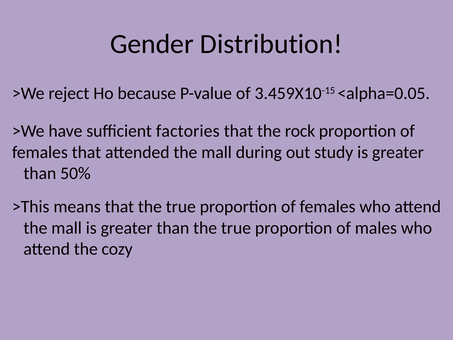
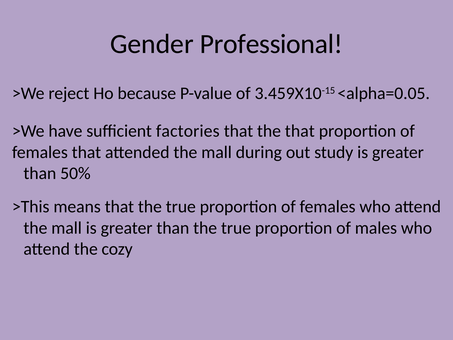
Distribution: Distribution -> Professional (271, 44)
the rock: rock -> that (300, 131)
